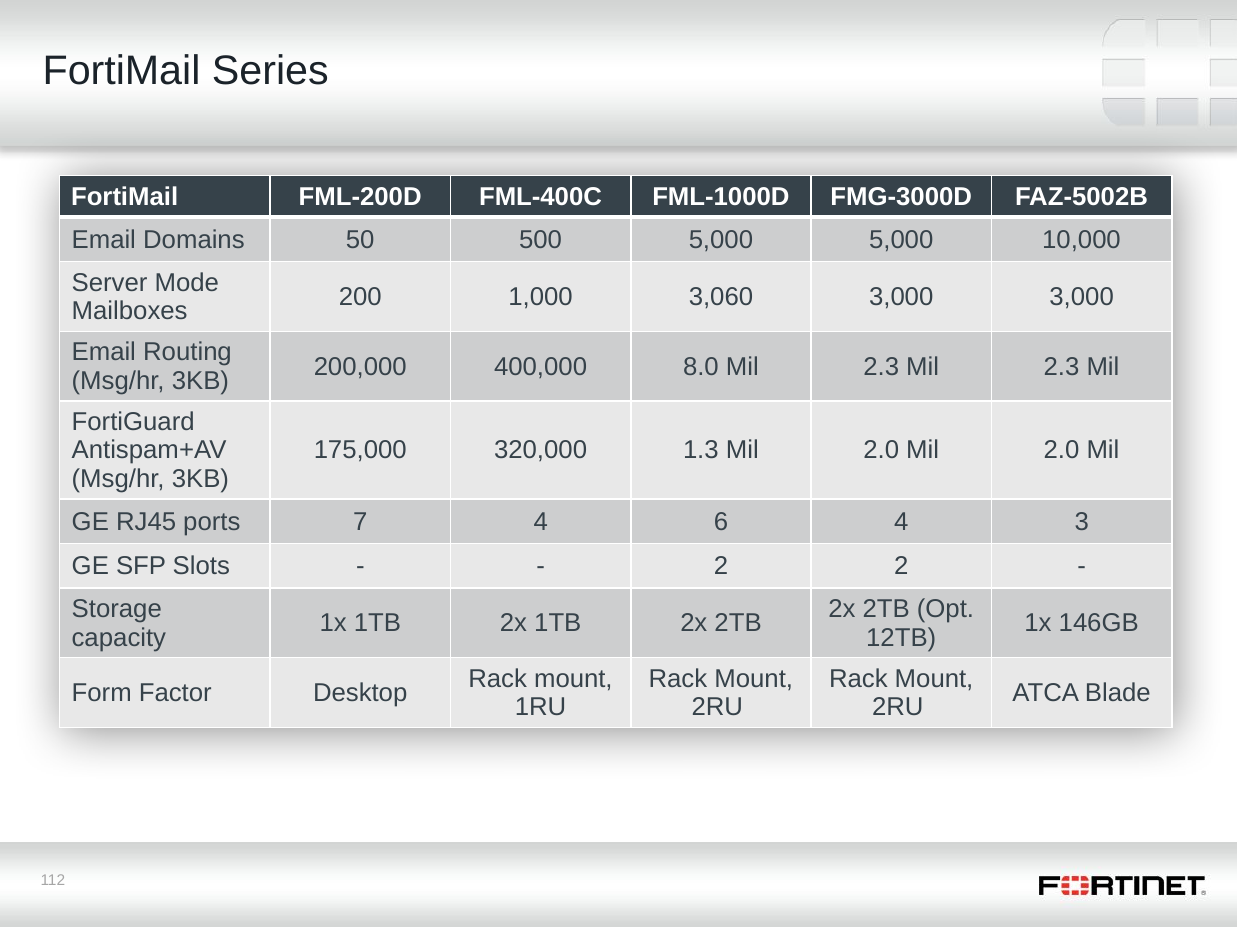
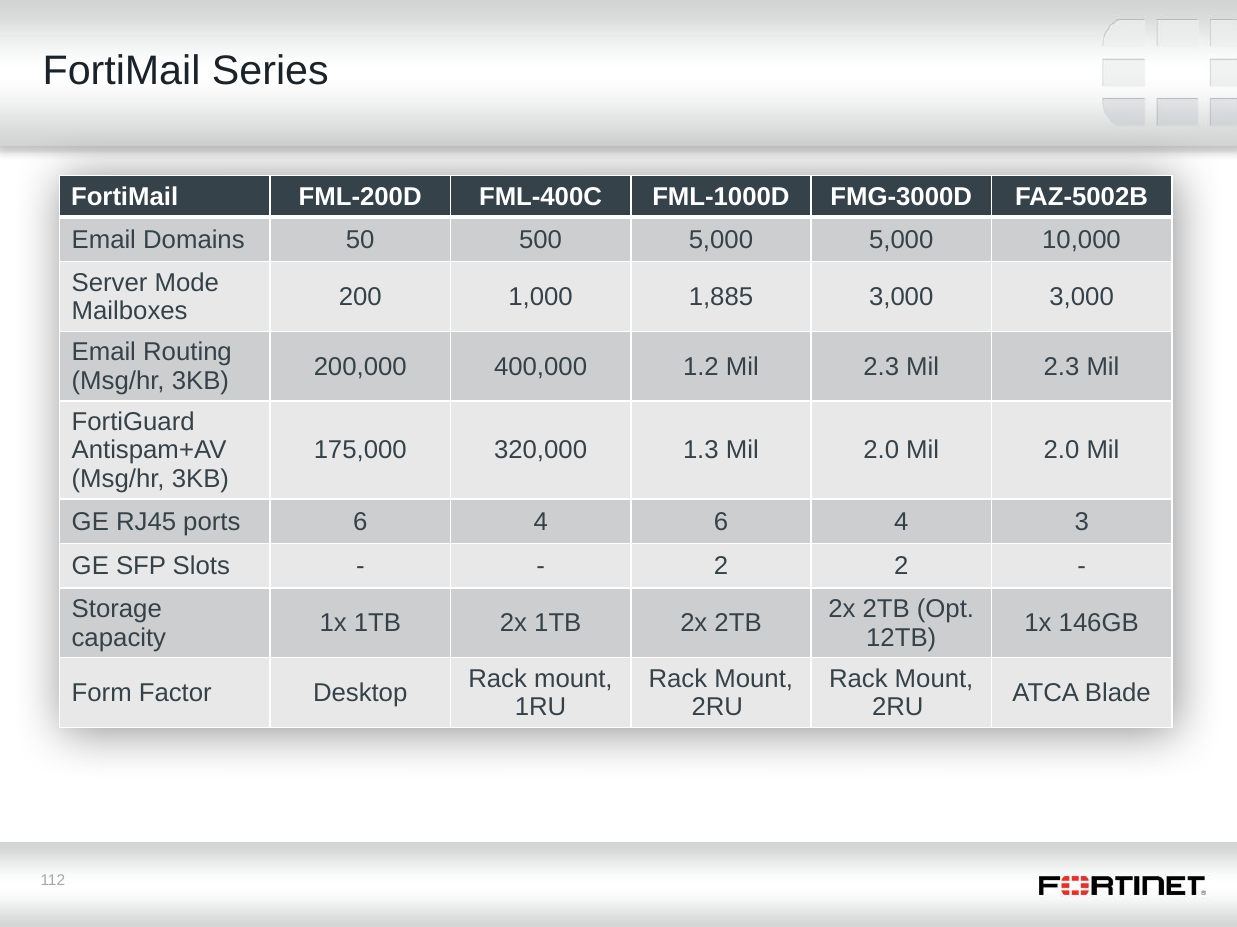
3,060: 3,060 -> 1,885 (721, 297)
8.0: 8.0 -> 1.2 (701, 367)
ports 7: 7 -> 6 (360, 522)
